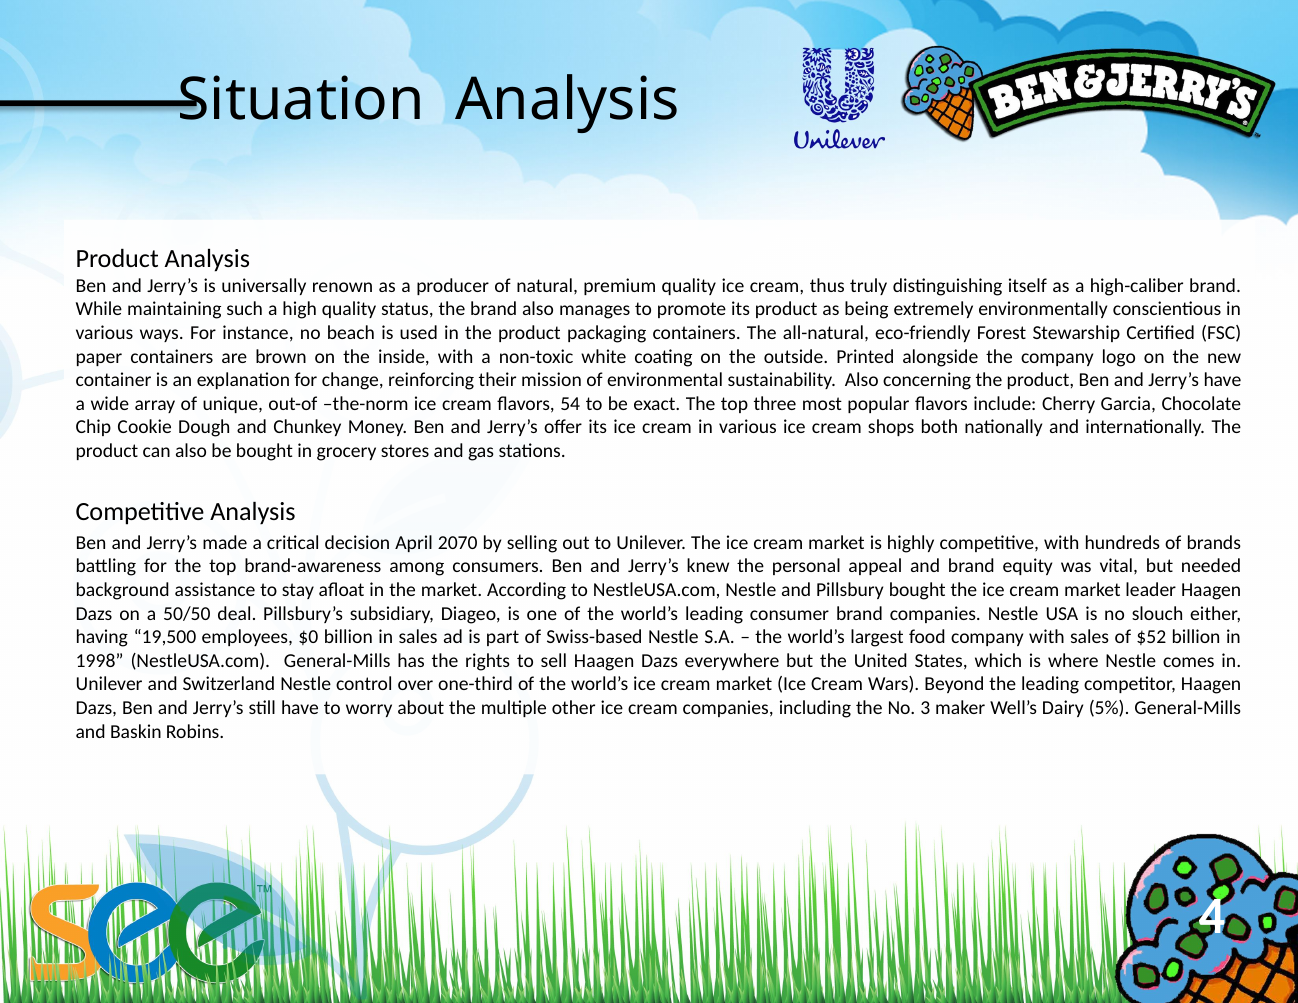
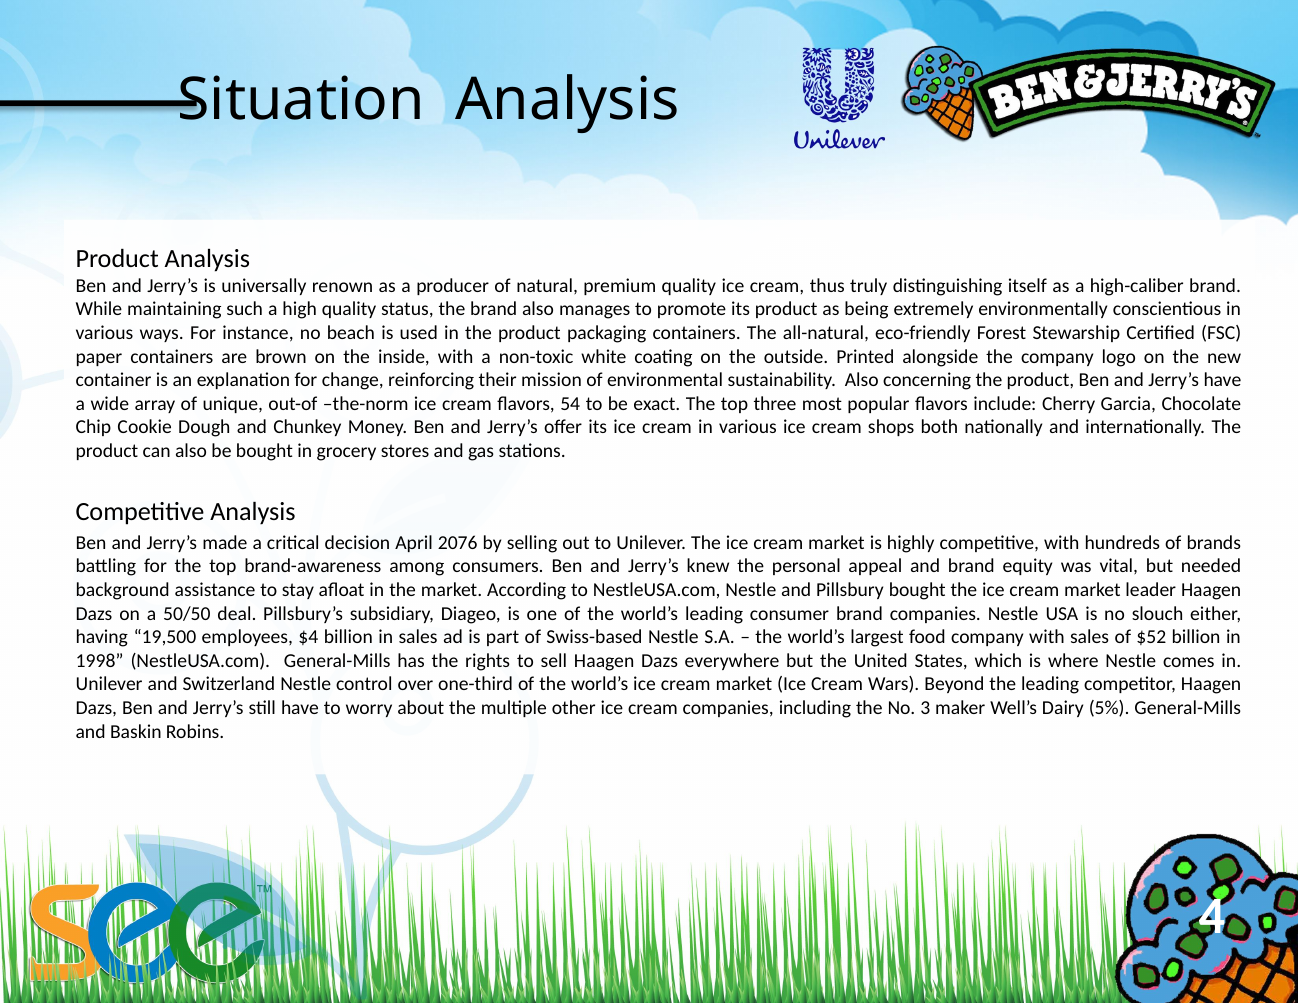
2070: 2070 -> 2076 (458, 543)
$0: $0 -> $4 (308, 637)
